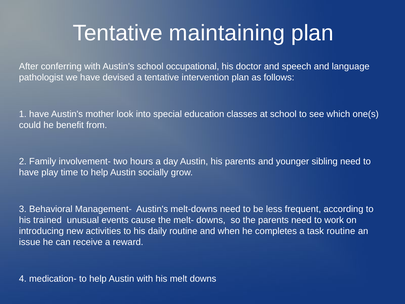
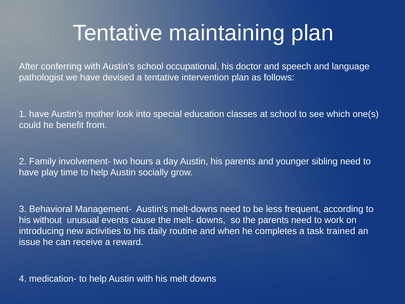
trained: trained -> without (48, 220)
task routine: routine -> trained (341, 231)
